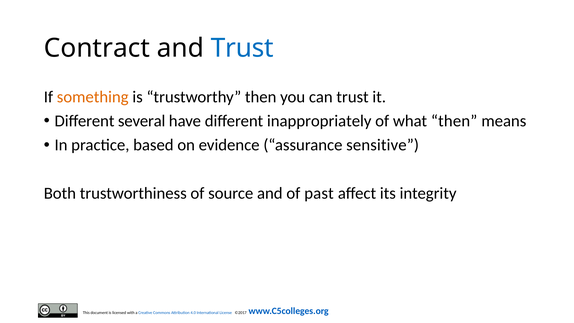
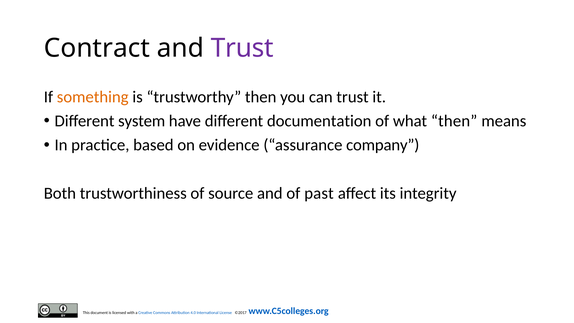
Trust colour: blue -> purple (242, 48)
several: several -> system (142, 121)
inappropriately: inappropriately -> documentation (319, 121)
sensitive: sensitive -> company (383, 145)
